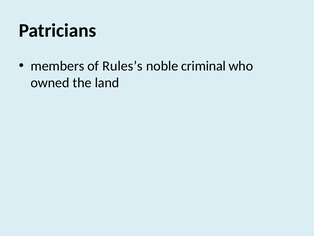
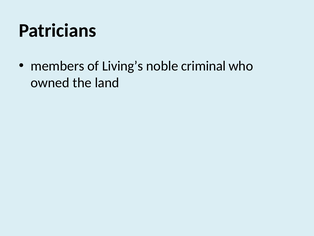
Rules’s: Rules’s -> Living’s (123, 66)
